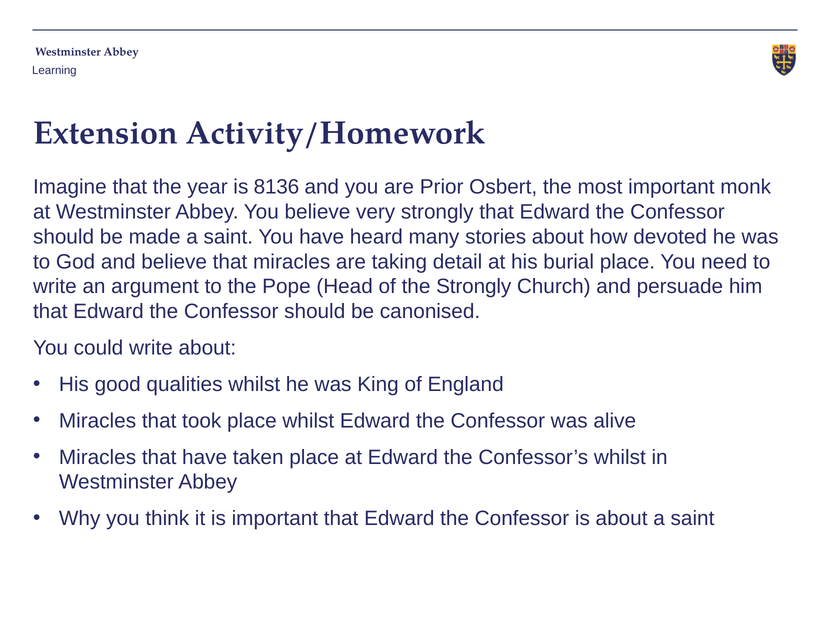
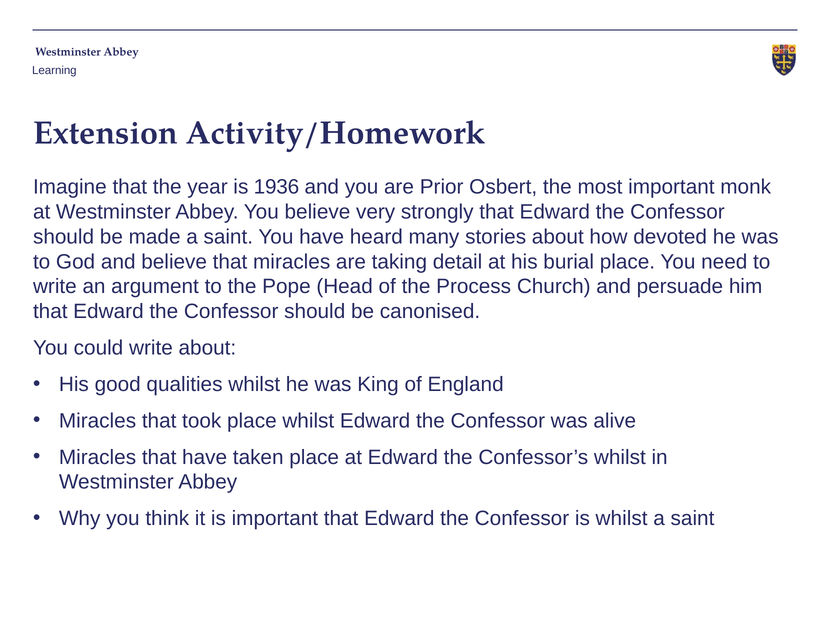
8136: 8136 -> 1936 (276, 187)
the Strongly: Strongly -> Process (474, 287)
is about: about -> whilst (622, 519)
